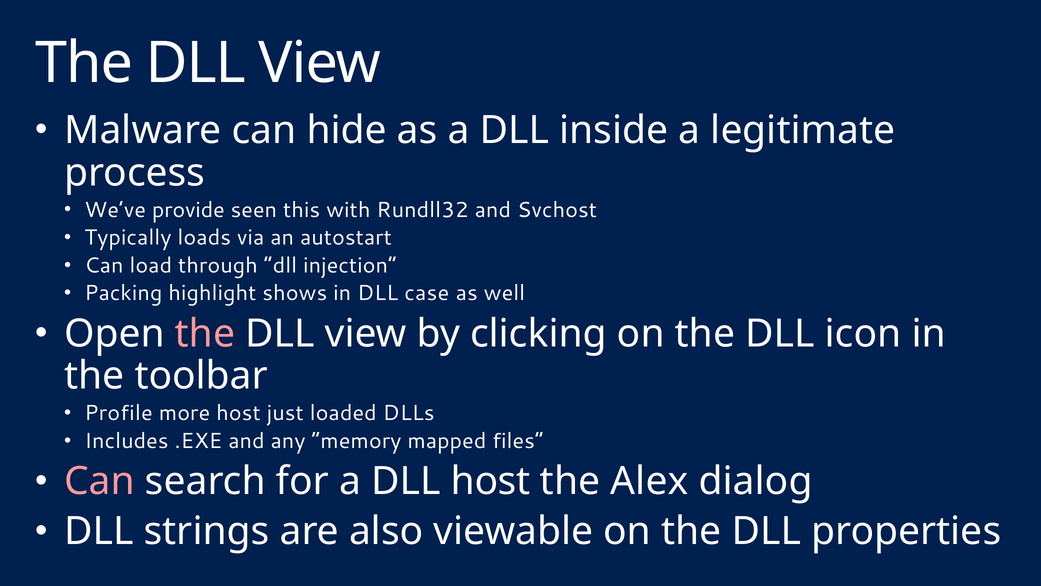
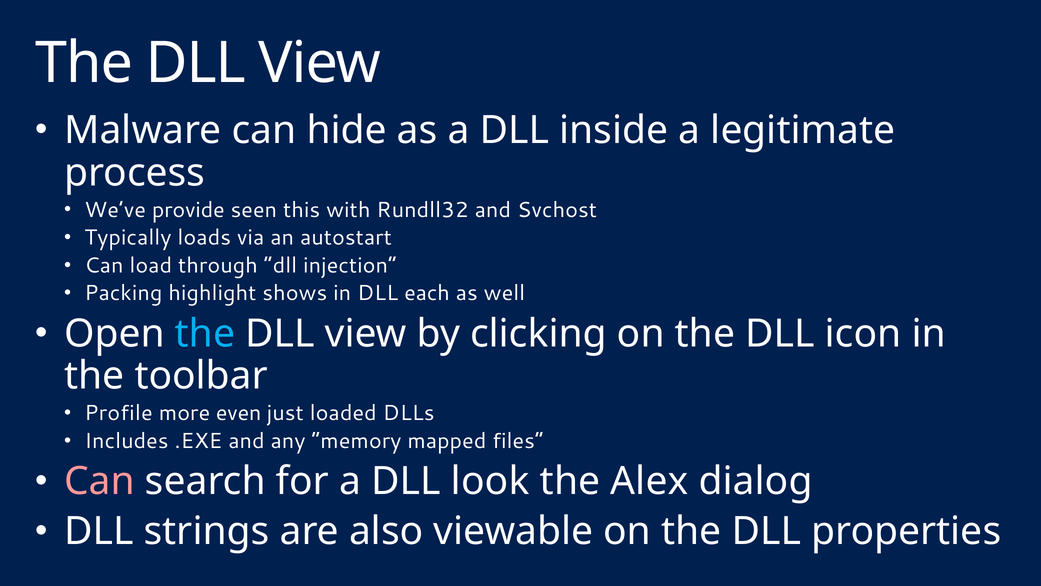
case: case -> each (427, 293)
the colour: pink -> light blue (205, 334)
more host: host -> even (239, 413)
DLL host: host -> look (490, 481)
